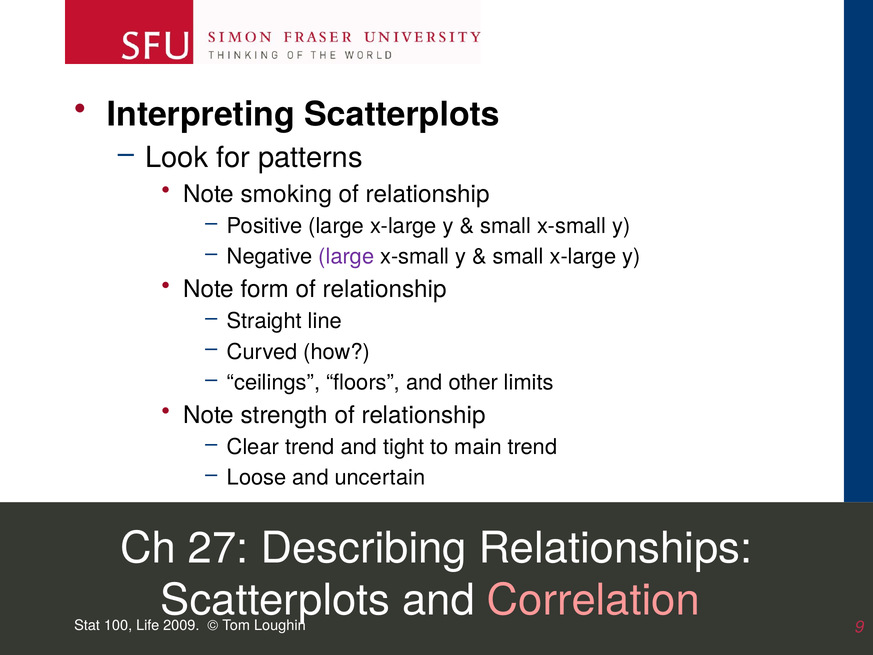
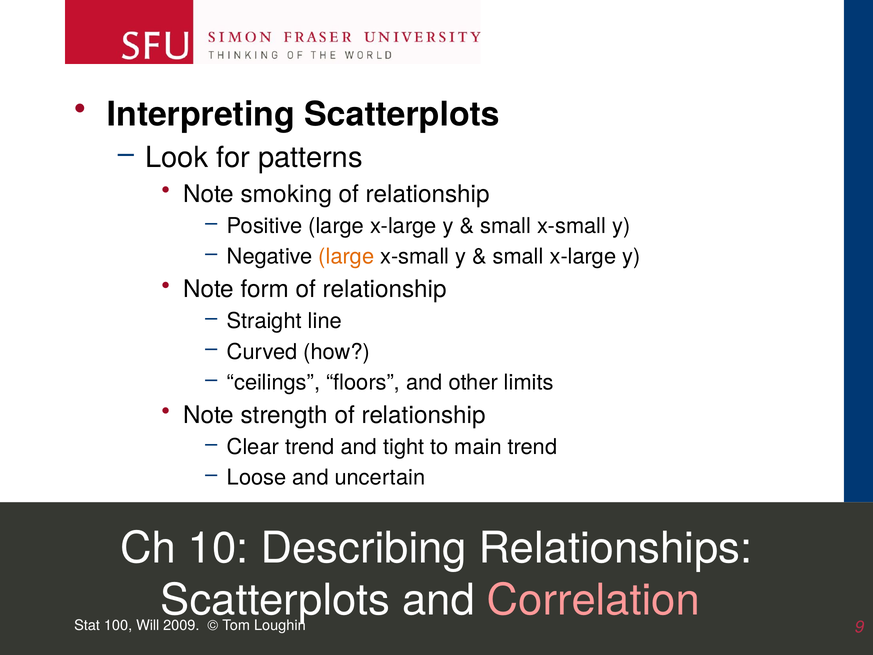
large colour: purple -> orange (346, 257)
27: 27 -> 10 (218, 548)
Life: Life -> Will (148, 625)
